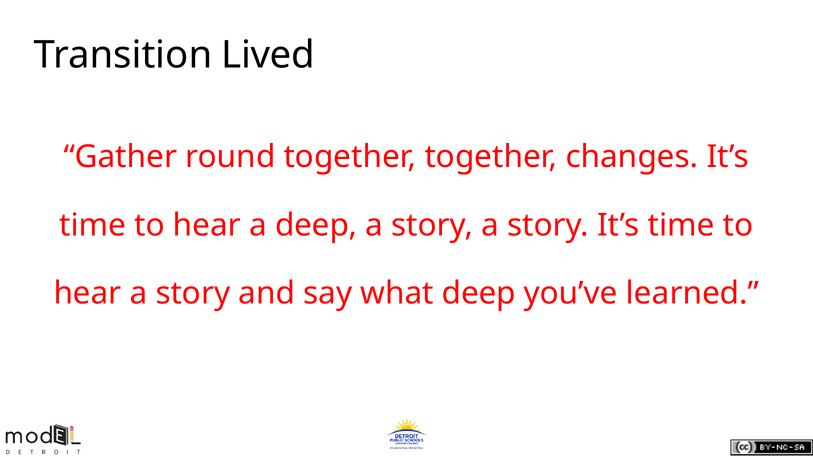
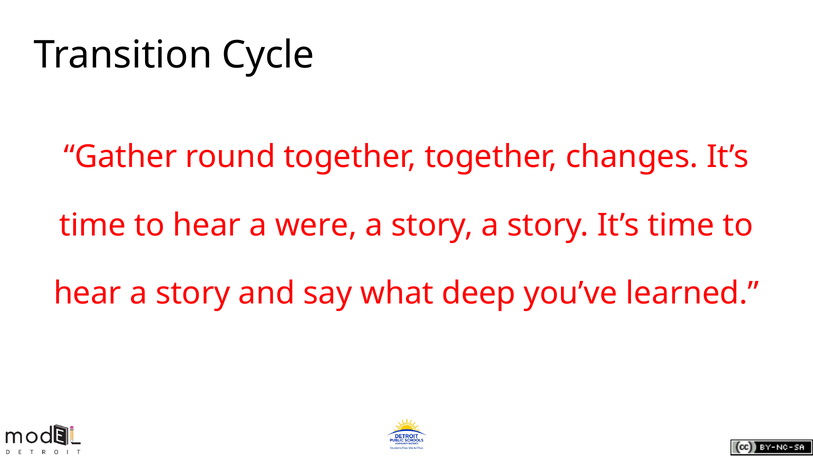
Lived: Lived -> Cycle (268, 55)
a deep: deep -> were (316, 225)
